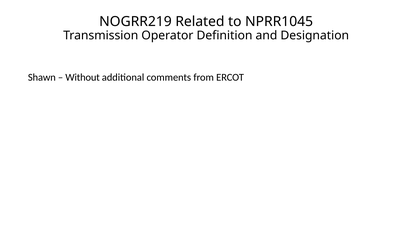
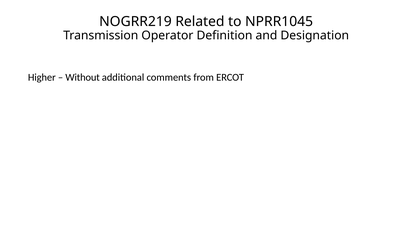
Shawn: Shawn -> Higher (42, 77)
